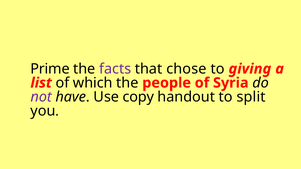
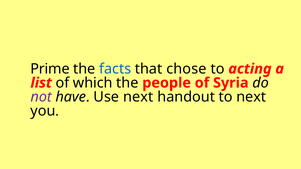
facts colour: purple -> blue (115, 69)
giving: giving -> acting (250, 69)
Use copy: copy -> next (138, 97)
to split: split -> next (251, 97)
